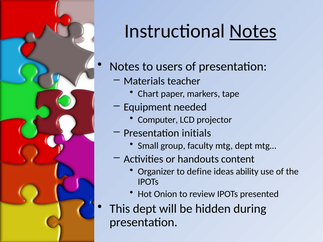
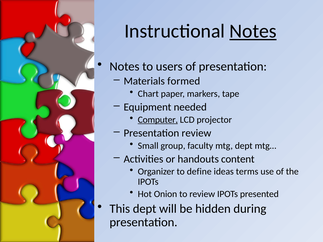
teacher: teacher -> formed (184, 81)
Computer underline: none -> present (158, 120)
Presentation initials: initials -> review (196, 133)
ability: ability -> terms (247, 172)
